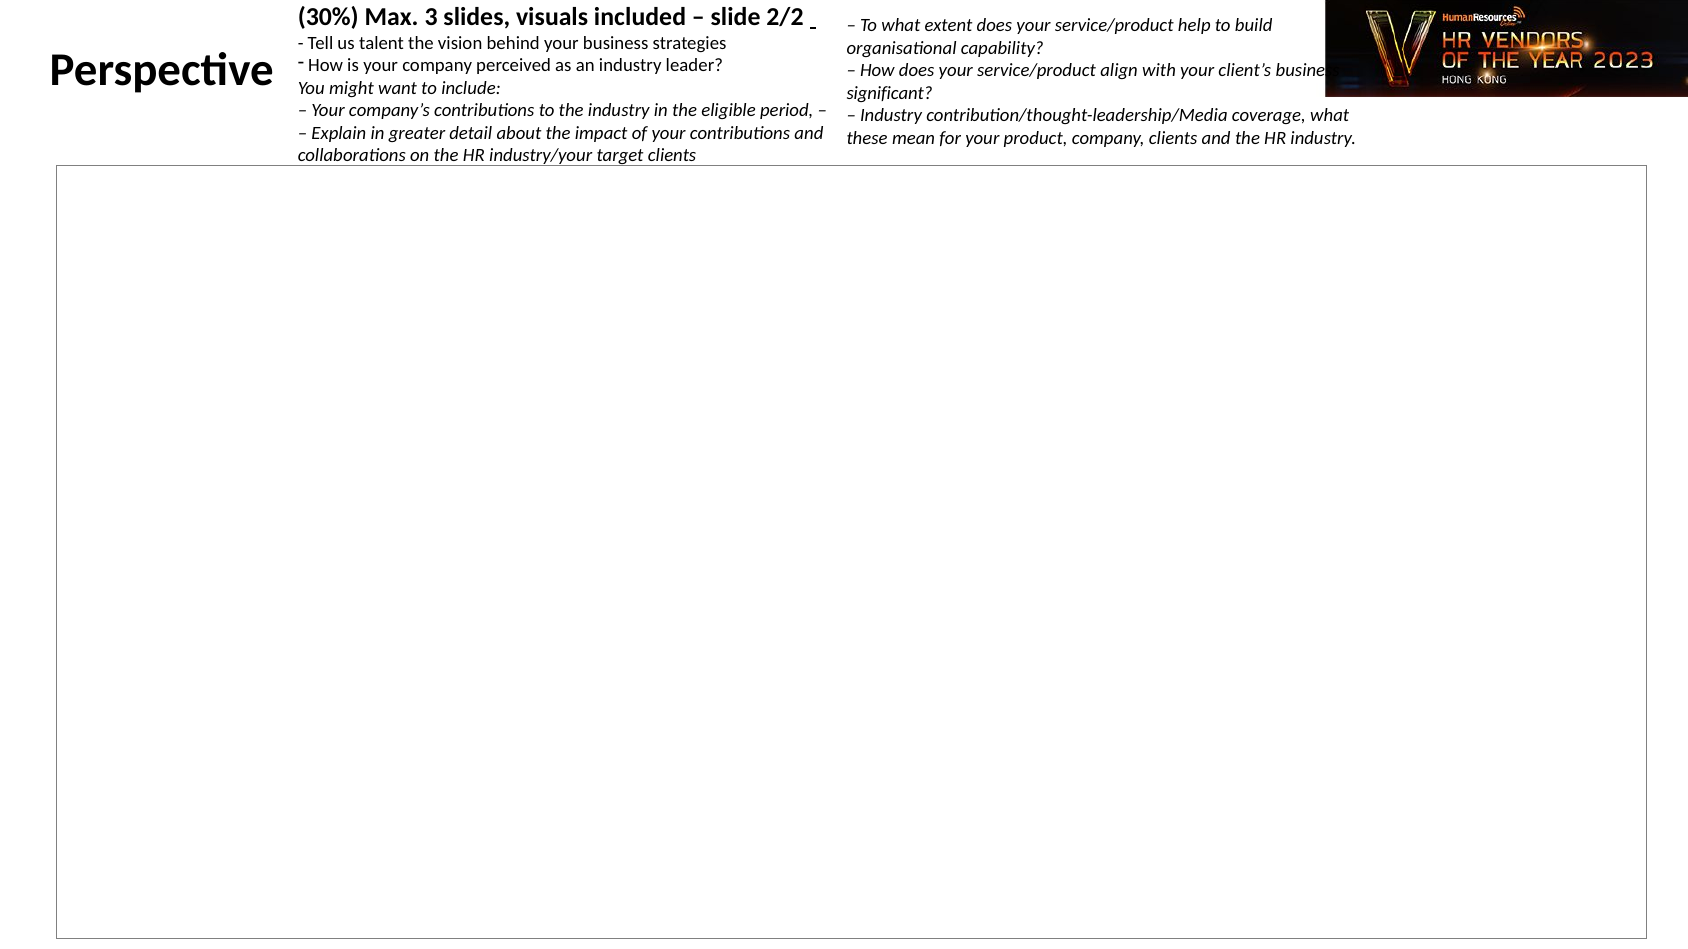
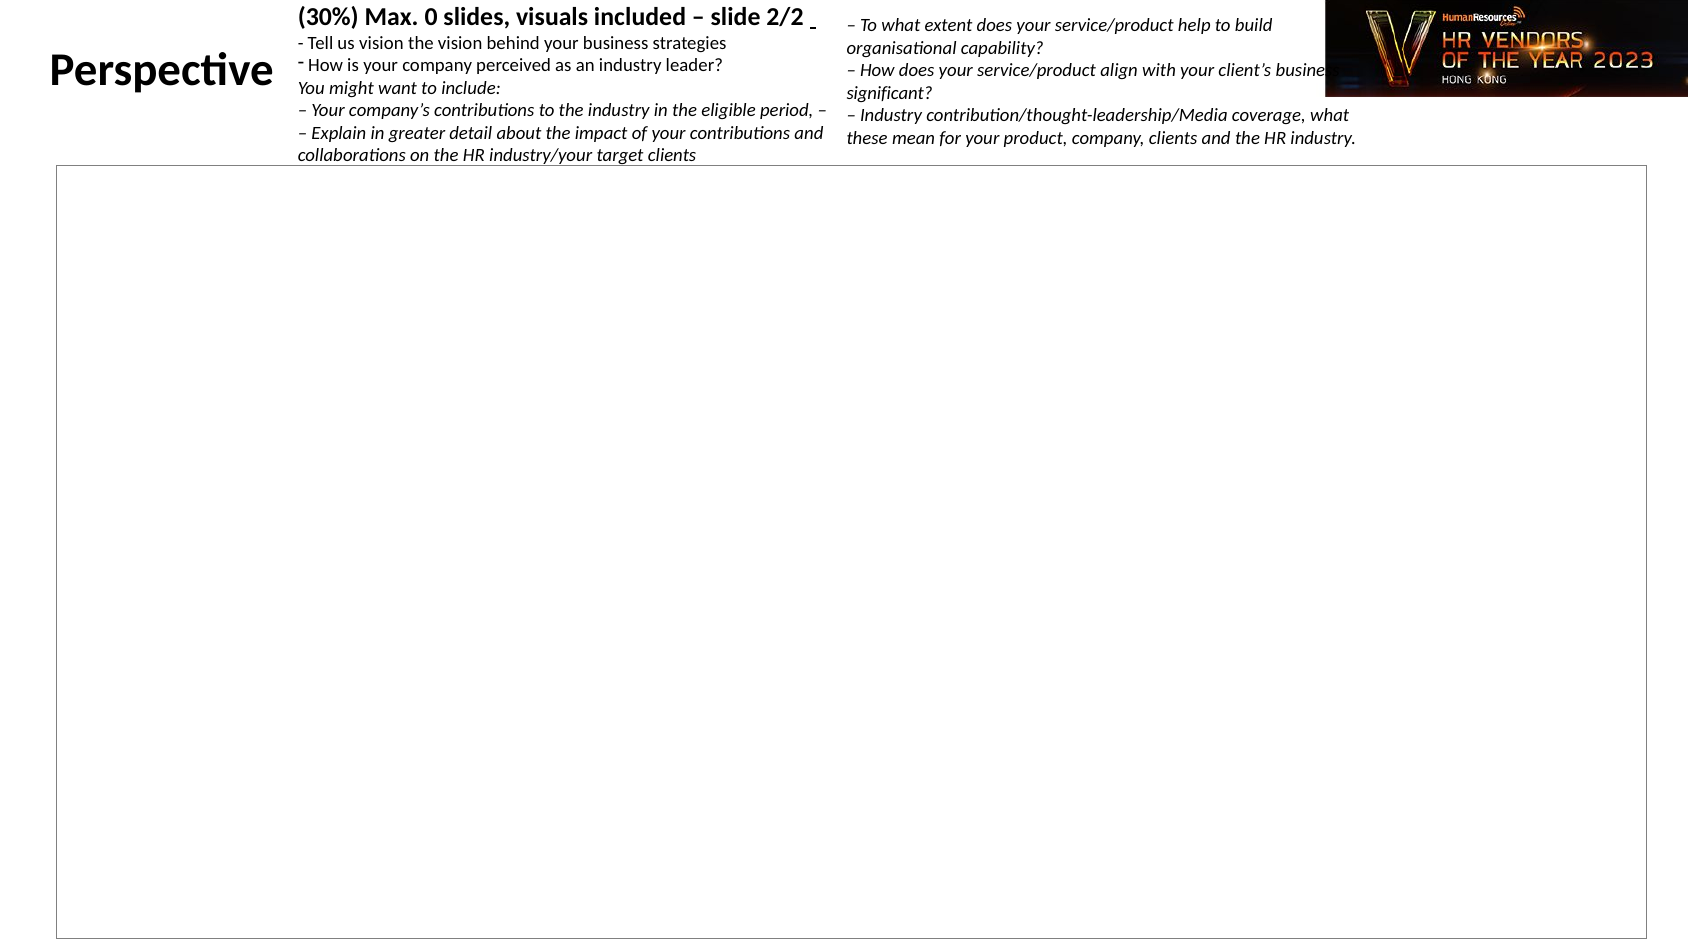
3: 3 -> 0 (431, 17)
us talent: talent -> vision (381, 43)
